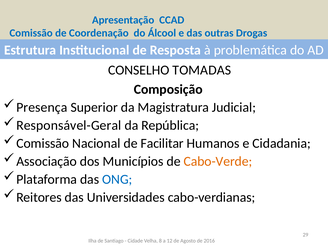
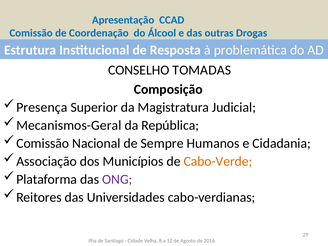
Responsável-Geral: Responsável-Geral -> Mecanismos-Geral (69, 125)
Facilitar: Facilitar -> Sempre (162, 143)
ONG colour: blue -> purple (117, 179)
